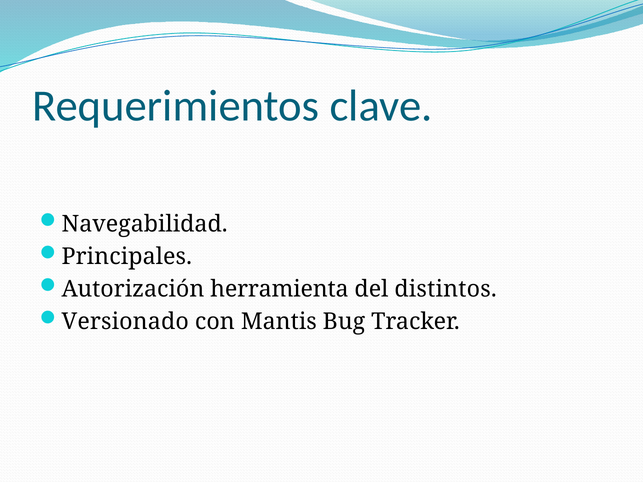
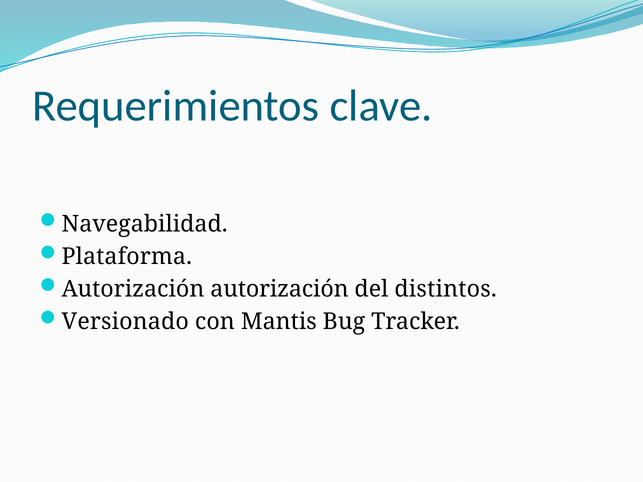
Principales: Principales -> Plataforma (127, 257)
Autorización herramienta: herramienta -> autorización (279, 289)
